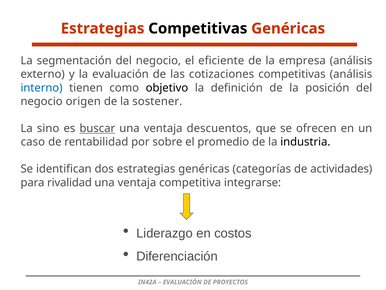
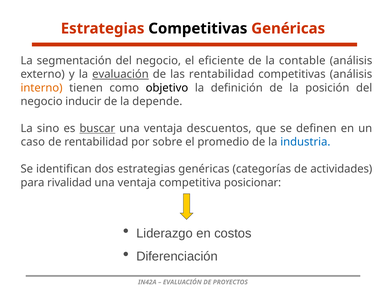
empresa: empresa -> contable (302, 61)
evaluación underline: none -> present (120, 74)
las cotizaciones: cotizaciones -> rentabilidad (222, 74)
interno colour: blue -> orange (42, 88)
origen: origen -> inducir (83, 101)
sostener: sostener -> depende (157, 101)
ofrecen: ofrecen -> definen (316, 128)
industria colour: black -> blue (305, 142)
integrarse: integrarse -> posicionar (253, 182)
